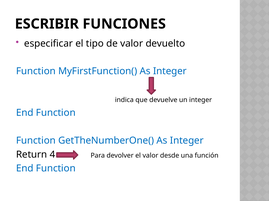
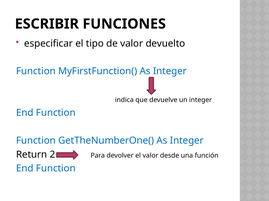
4: 4 -> 2 (52, 155)
